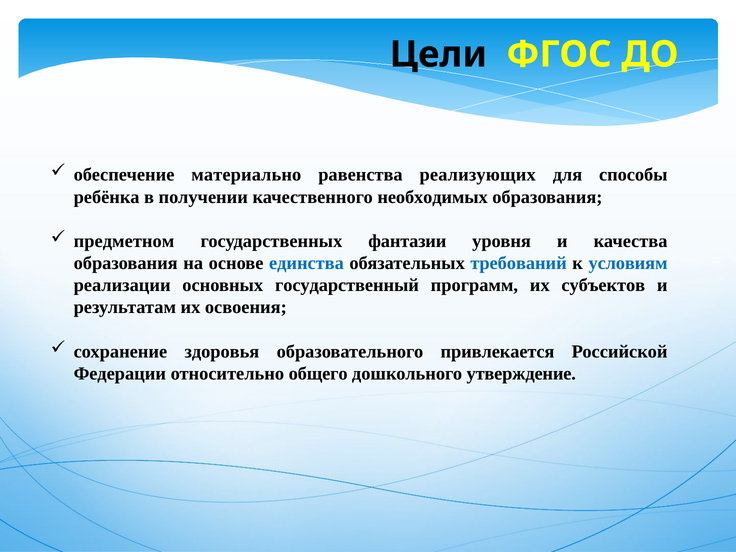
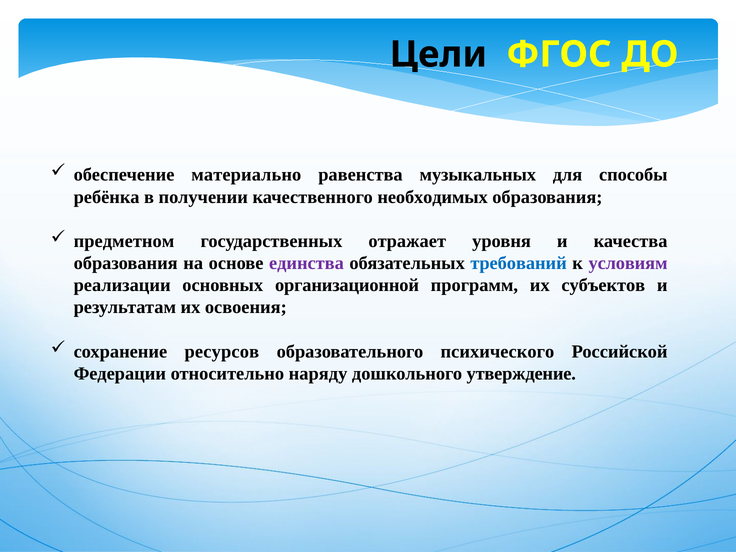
реализующих: реализующих -> музыкальных (478, 175)
фантазии: фантазии -> отражает (407, 241)
единства colour: blue -> purple (306, 263)
условиям colour: blue -> purple (628, 263)
государственный: государственный -> организационной (347, 285)
здоровья: здоровья -> ресурсов (222, 351)
привлекается: привлекается -> психического (497, 351)
общего: общего -> наряду (318, 374)
